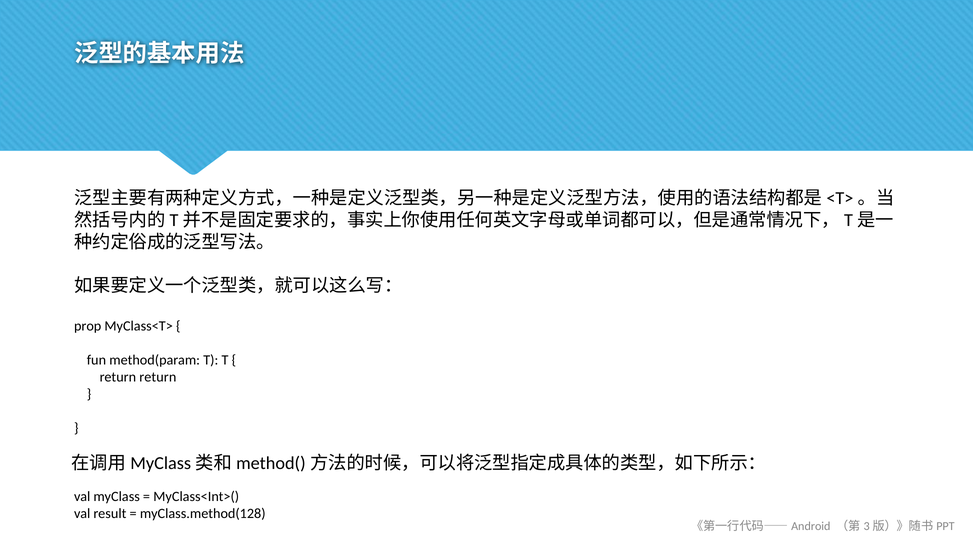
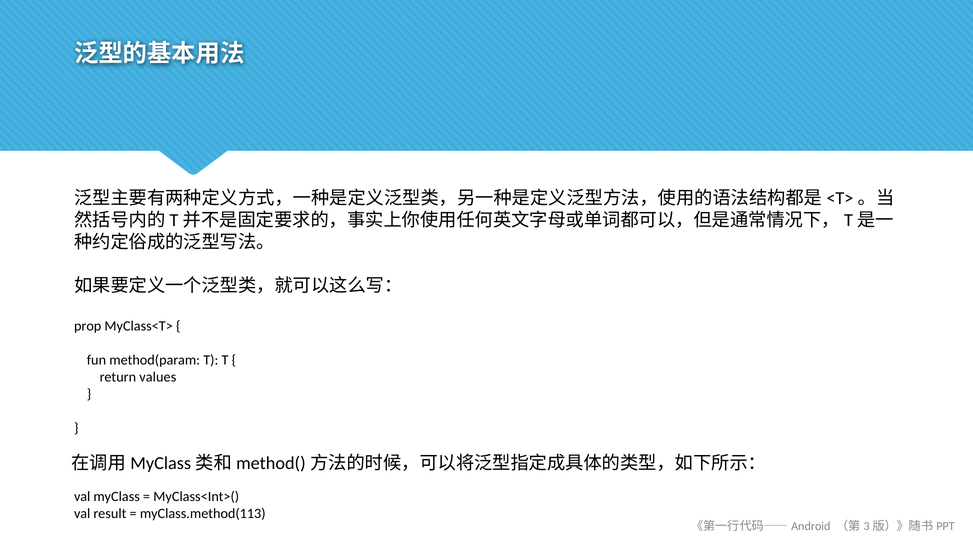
return return: return -> values (158, 377)
myClass.method(128: myClass.method(128 -> myClass.method(113 (203, 514)
